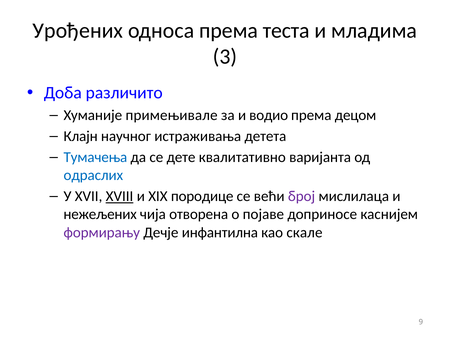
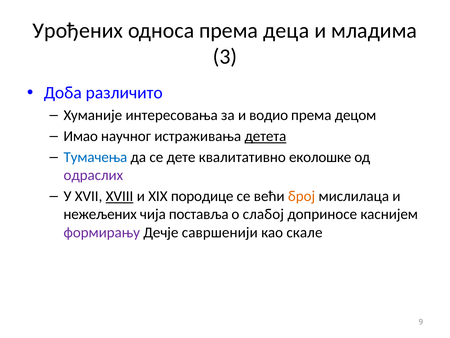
теста: теста -> деца (286, 30)
примењивале: примењивале -> интересовања (172, 115)
Клајн: Клајн -> Имао (81, 136)
детета underline: none -> present (265, 136)
варијанта: варијанта -> еколошке (320, 157)
одраслих colour: blue -> purple (93, 175)
број colour: purple -> orange (302, 196)
отворена: отворена -> поставља (199, 214)
појаве: појаве -> слабој (263, 214)
инфантилна: инфантилна -> савршенији (220, 232)
